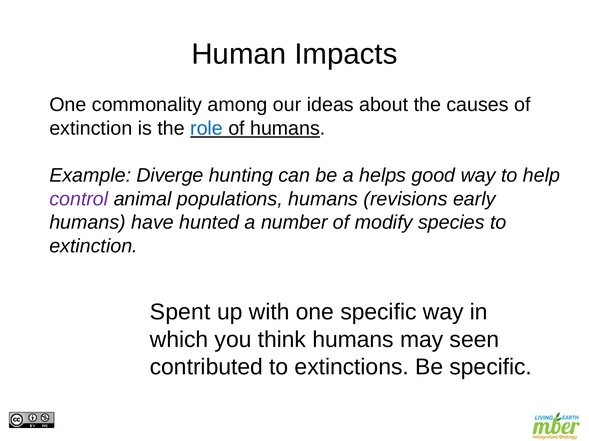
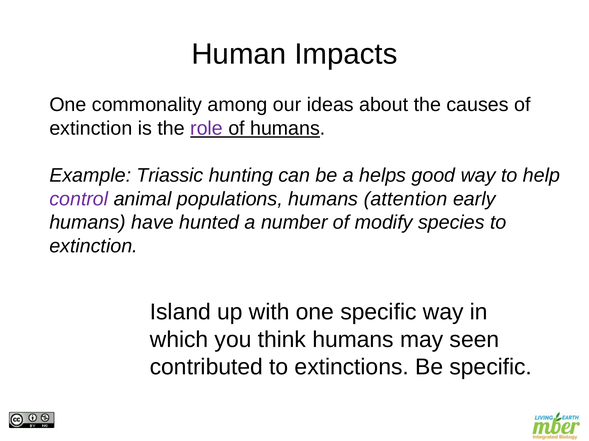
role colour: blue -> purple (207, 129)
Diverge: Diverge -> Triassic (170, 176)
revisions: revisions -> attention (405, 199)
Spent: Spent -> Island (180, 313)
